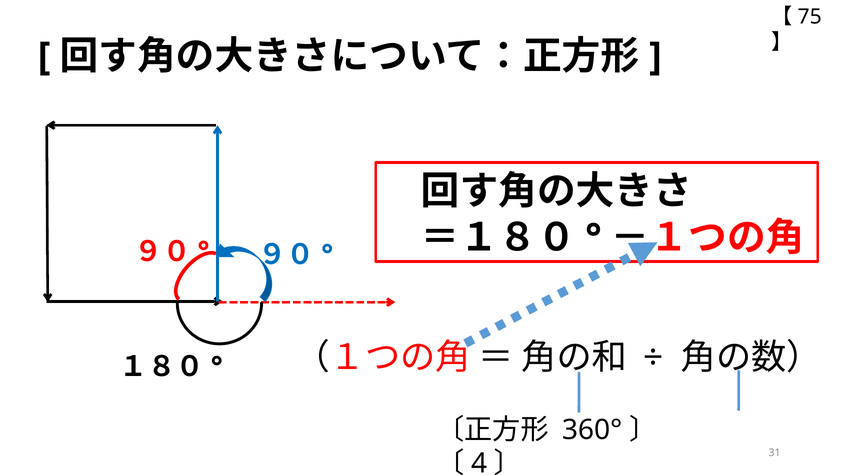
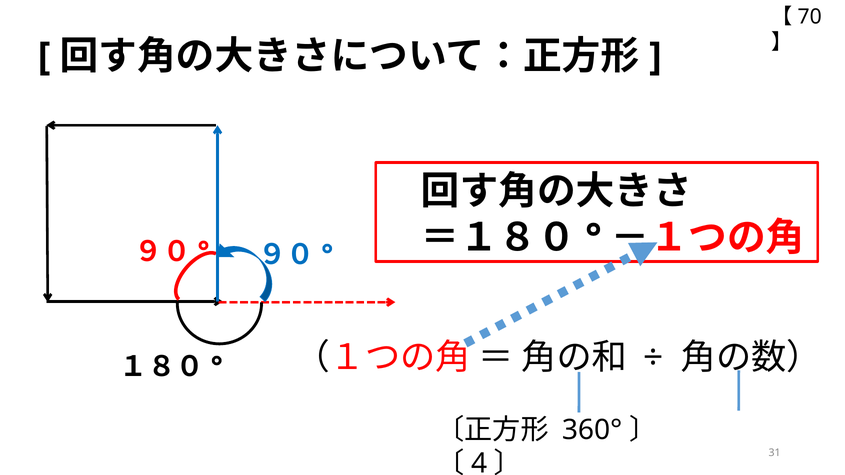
75: 75 -> 70 (810, 17)
